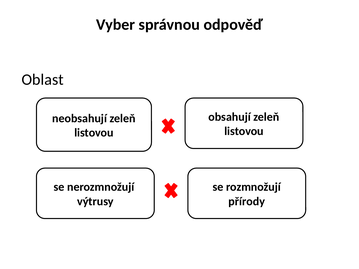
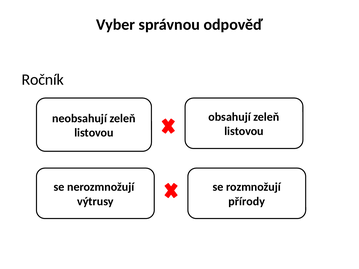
Oblast: Oblast -> Ročník (43, 80)
